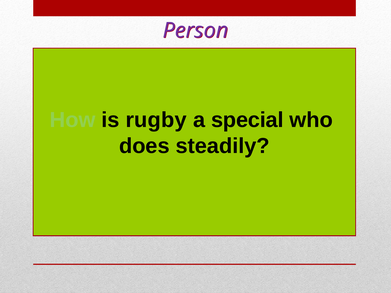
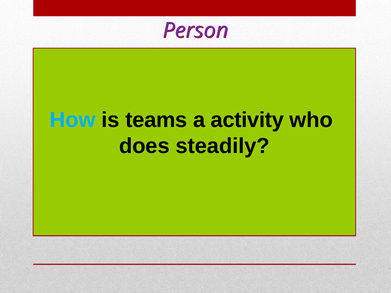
How colour: light green -> light blue (73, 120)
rugby: rugby -> teams (156, 120)
special: special -> activity (247, 120)
